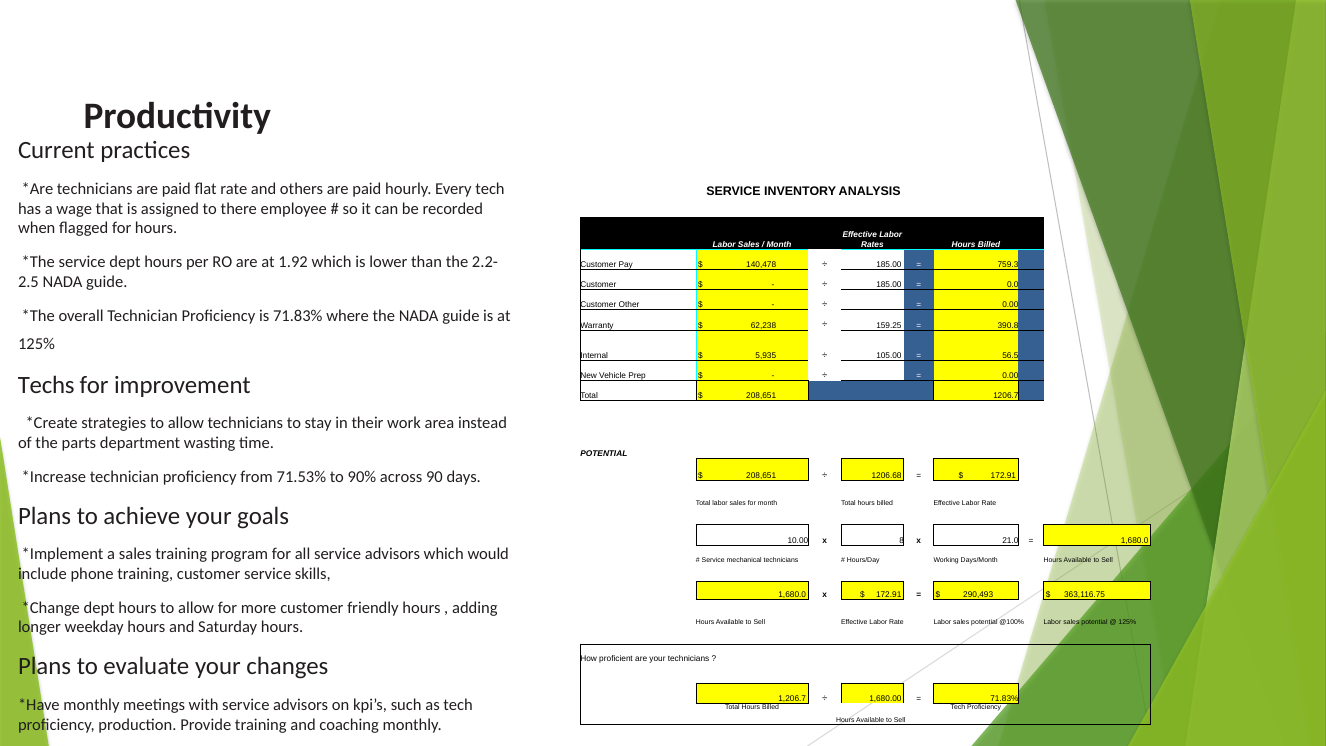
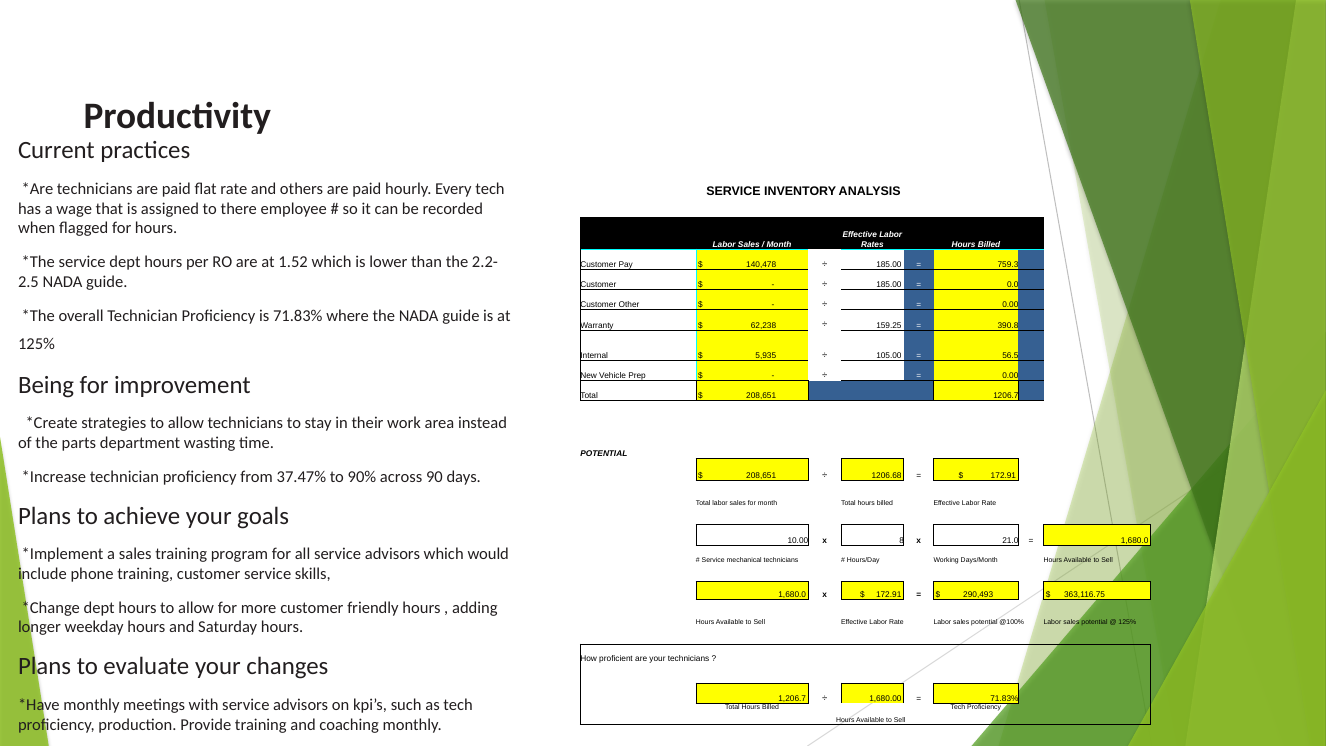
1.92: 1.92 -> 1.52 (293, 262)
Techs: Techs -> Being (46, 385)
71.53%: 71.53% -> 37.47% (301, 477)
